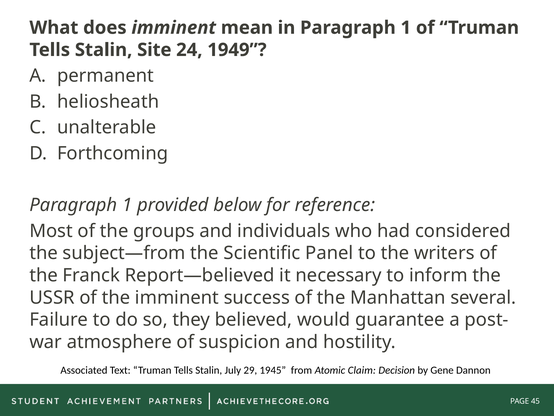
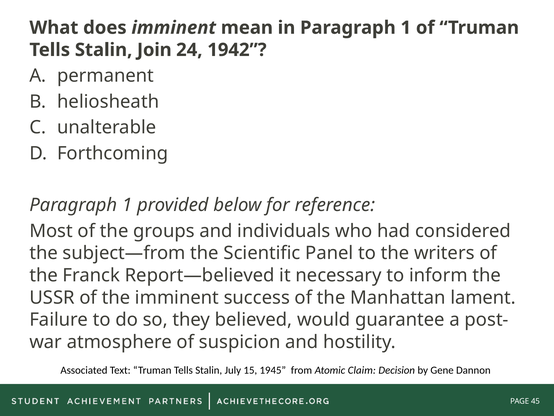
Site: Site -> Join (154, 50)
1949: 1949 -> 1942 (237, 50)
several: several -> lament (483, 297)
29: 29 -> 15 (250, 370)
